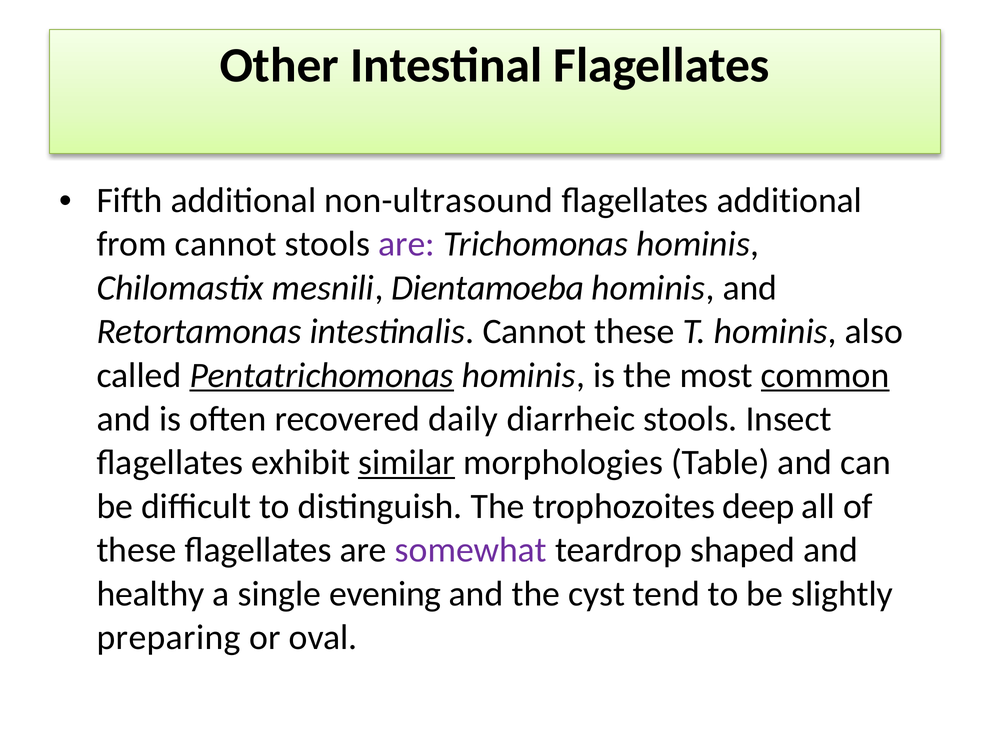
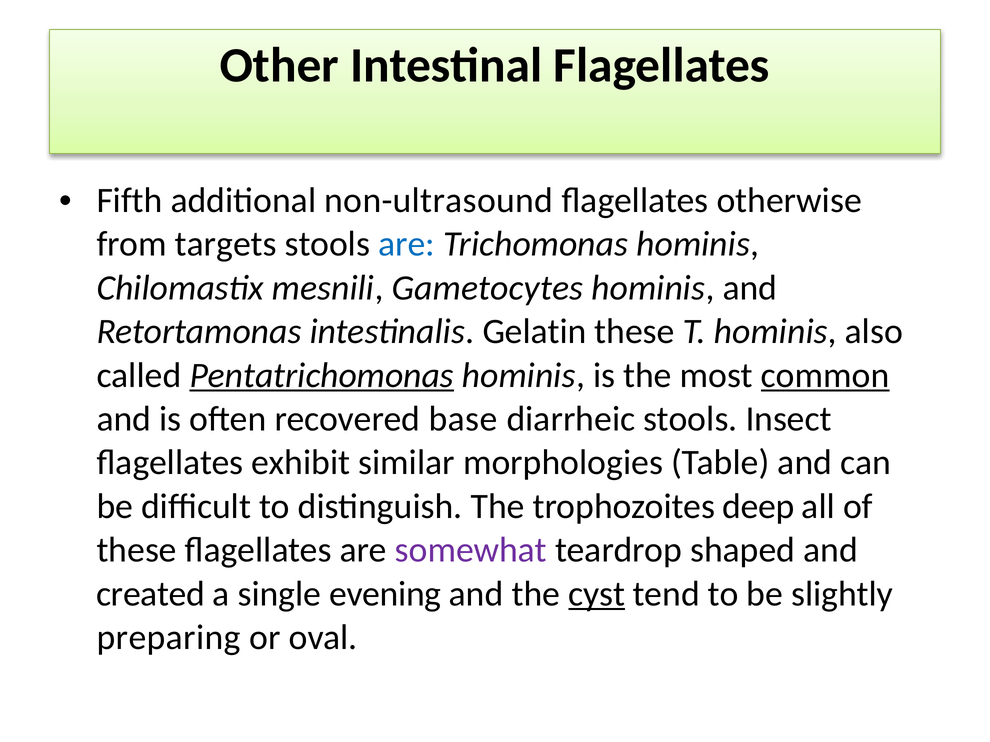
flagellates additional: additional -> otherwise (789, 201)
from cannot: cannot -> targets (226, 244)
are colour: purple -> blue (406, 244)
Dientamoeba: Dientamoeba -> Gametocytes (487, 288)
intestinalis Cannot: Cannot -> Gelatin (534, 332)
daily: daily -> base (463, 419)
similar underline: present -> none (407, 463)
healthy: healthy -> created (151, 594)
cyst underline: none -> present (597, 594)
